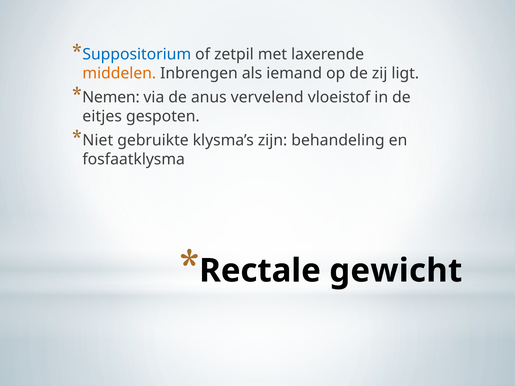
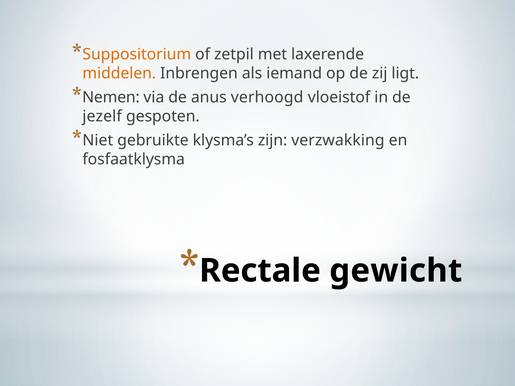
Suppositorium colour: blue -> orange (137, 54)
vervelend: vervelend -> verhoogd (267, 97)
eitjes: eitjes -> jezelf (102, 116)
behandeling: behandeling -> verzwakking (338, 140)
